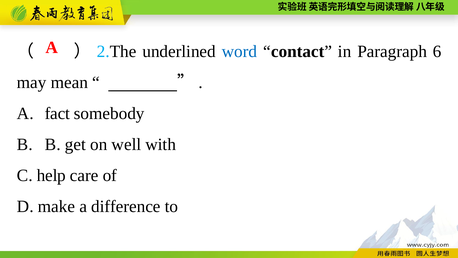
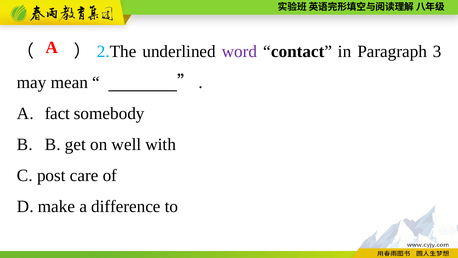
word colour: blue -> purple (240, 52)
6: 6 -> 3 (437, 52)
help: help -> post (51, 175)
